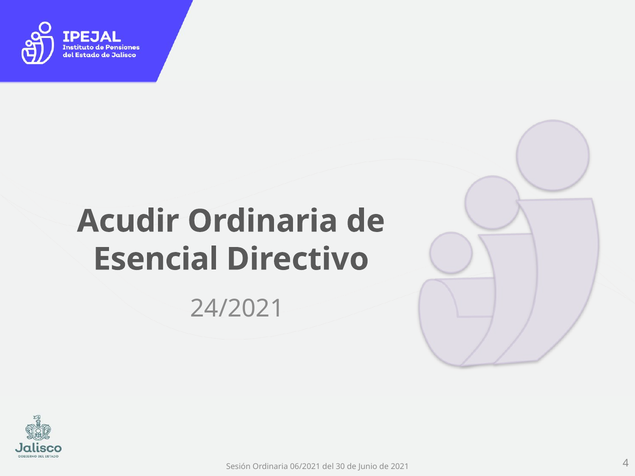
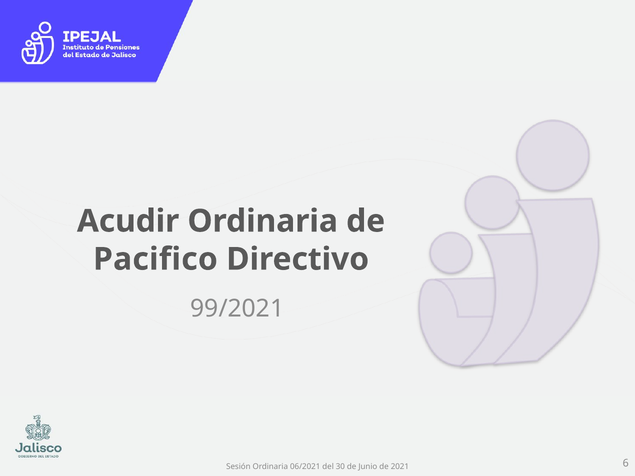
Esencial: Esencial -> Pacifico (155, 259)
24/2021: 24/2021 -> 99/2021 (237, 309)
4: 4 -> 6 (626, 463)
